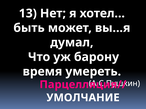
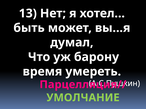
УМОЛЧАНИЕ colour: white -> light green (83, 98)
